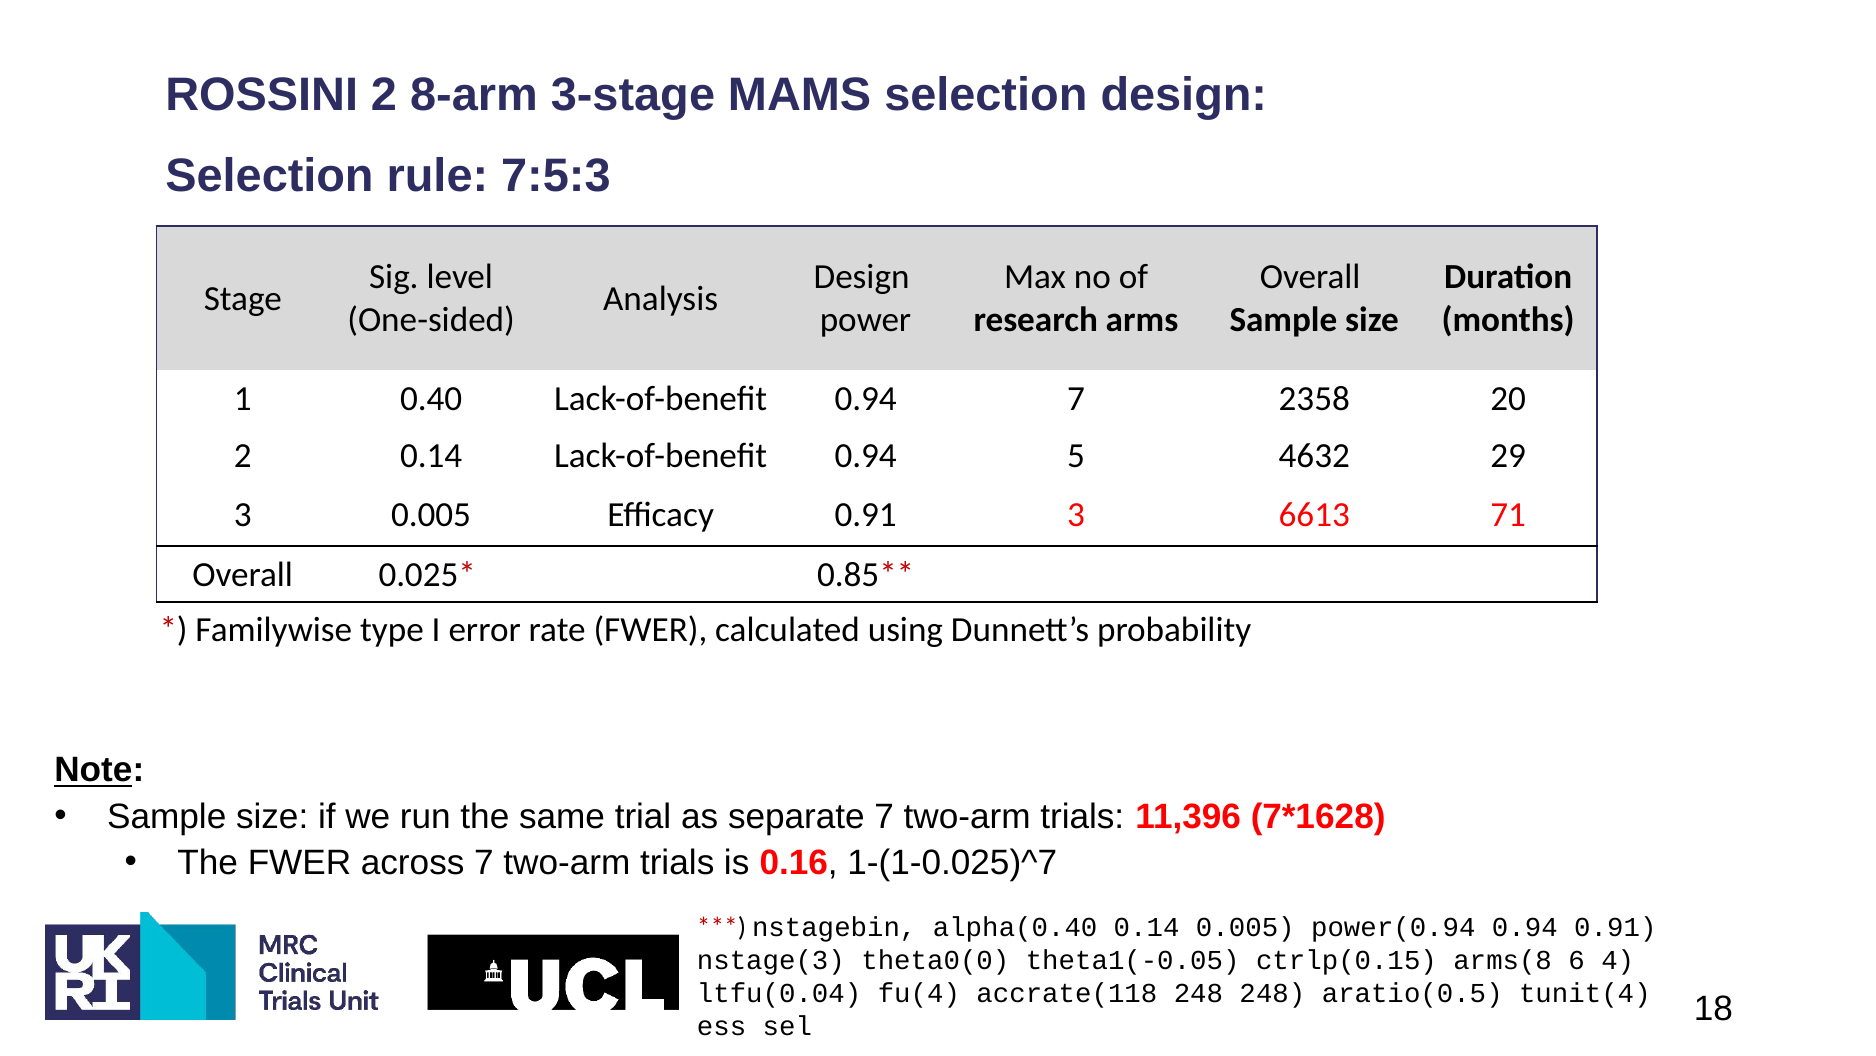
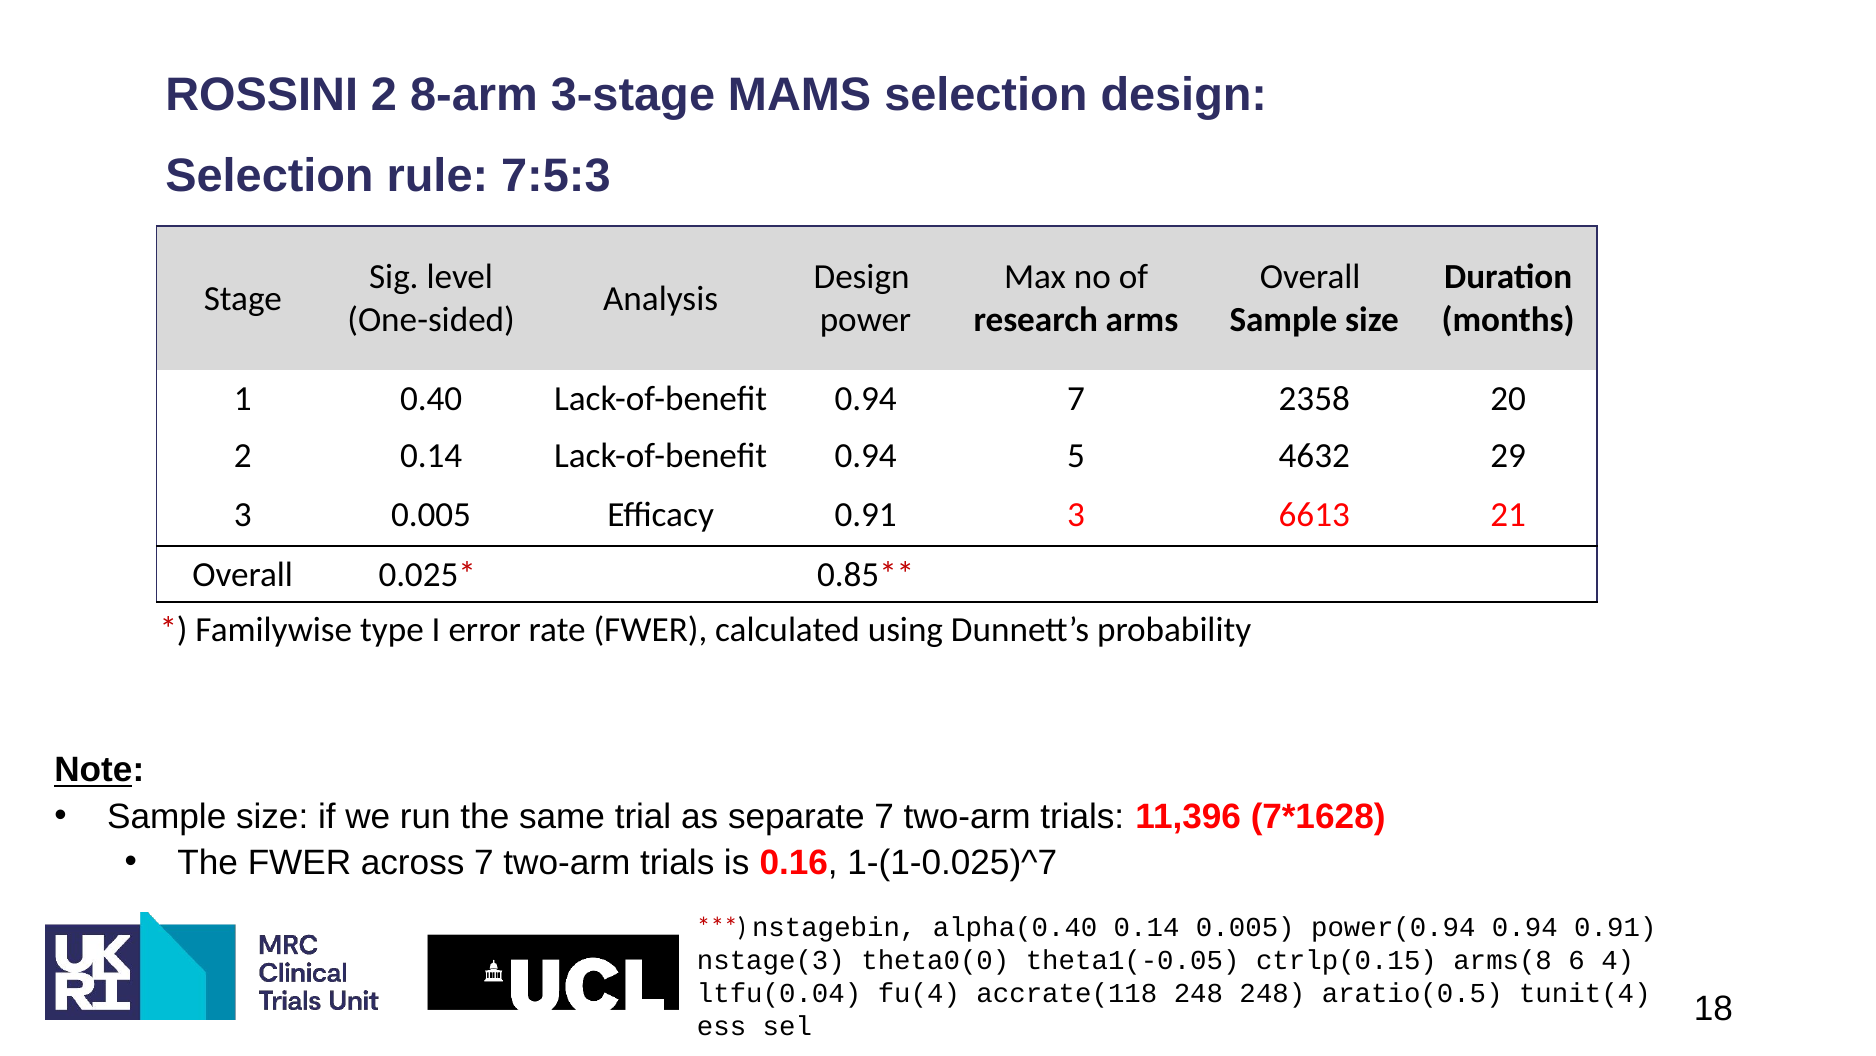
71: 71 -> 21 (1508, 514)
